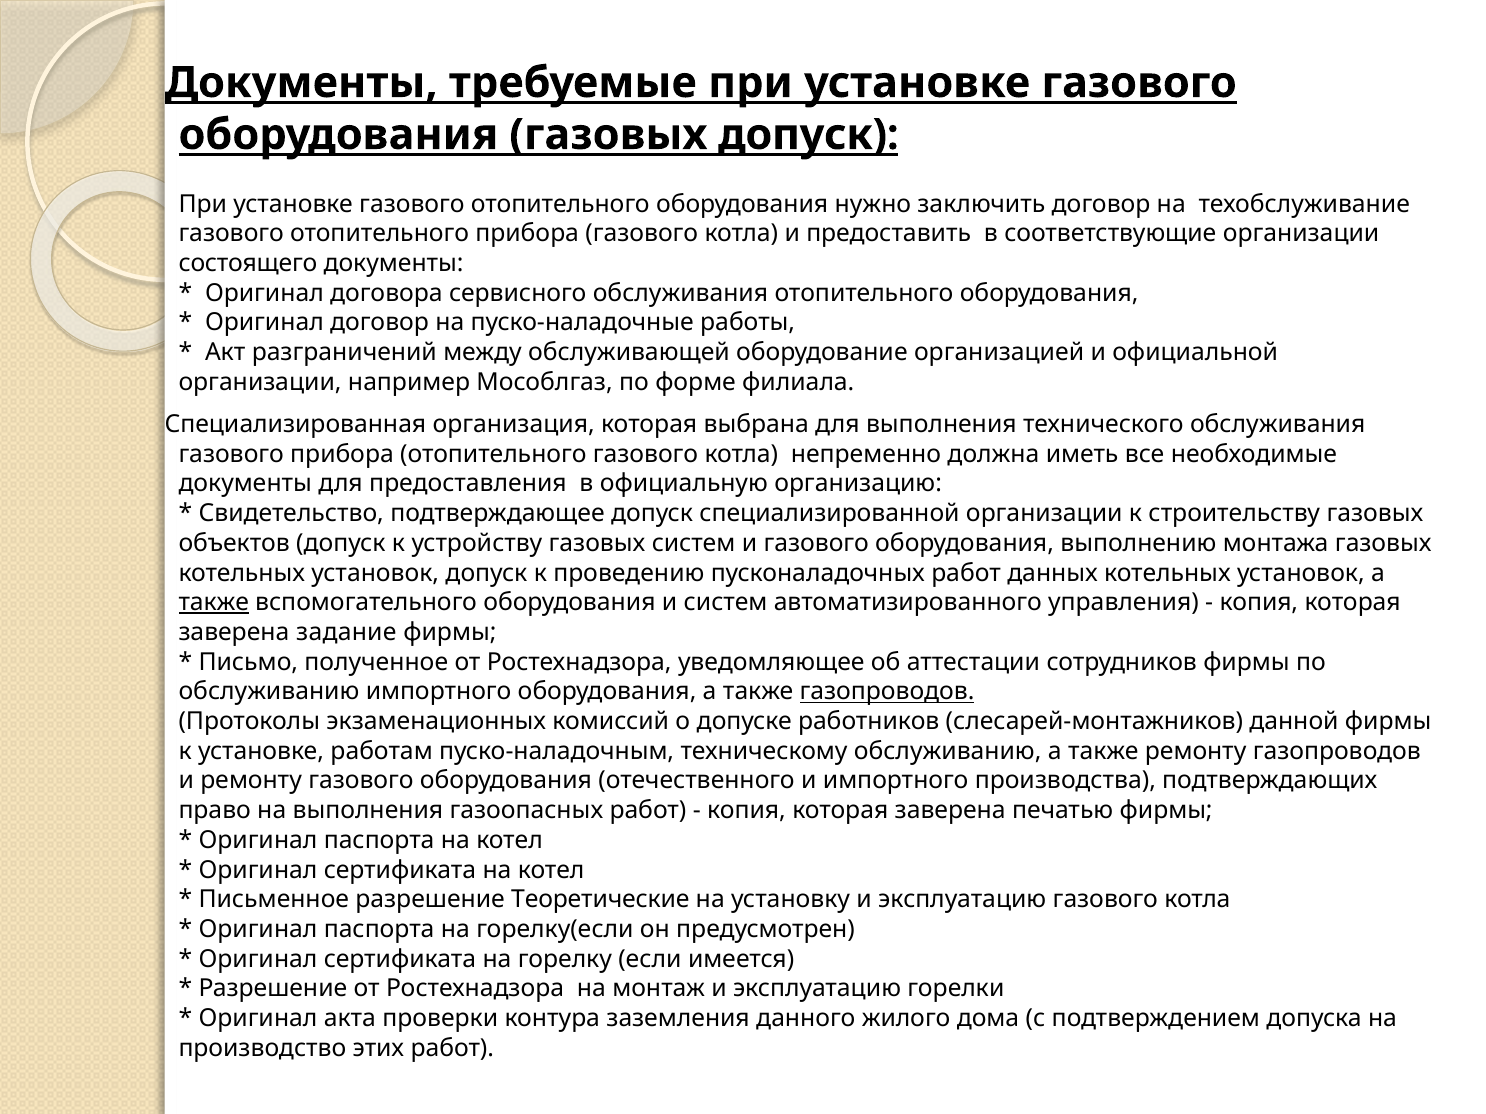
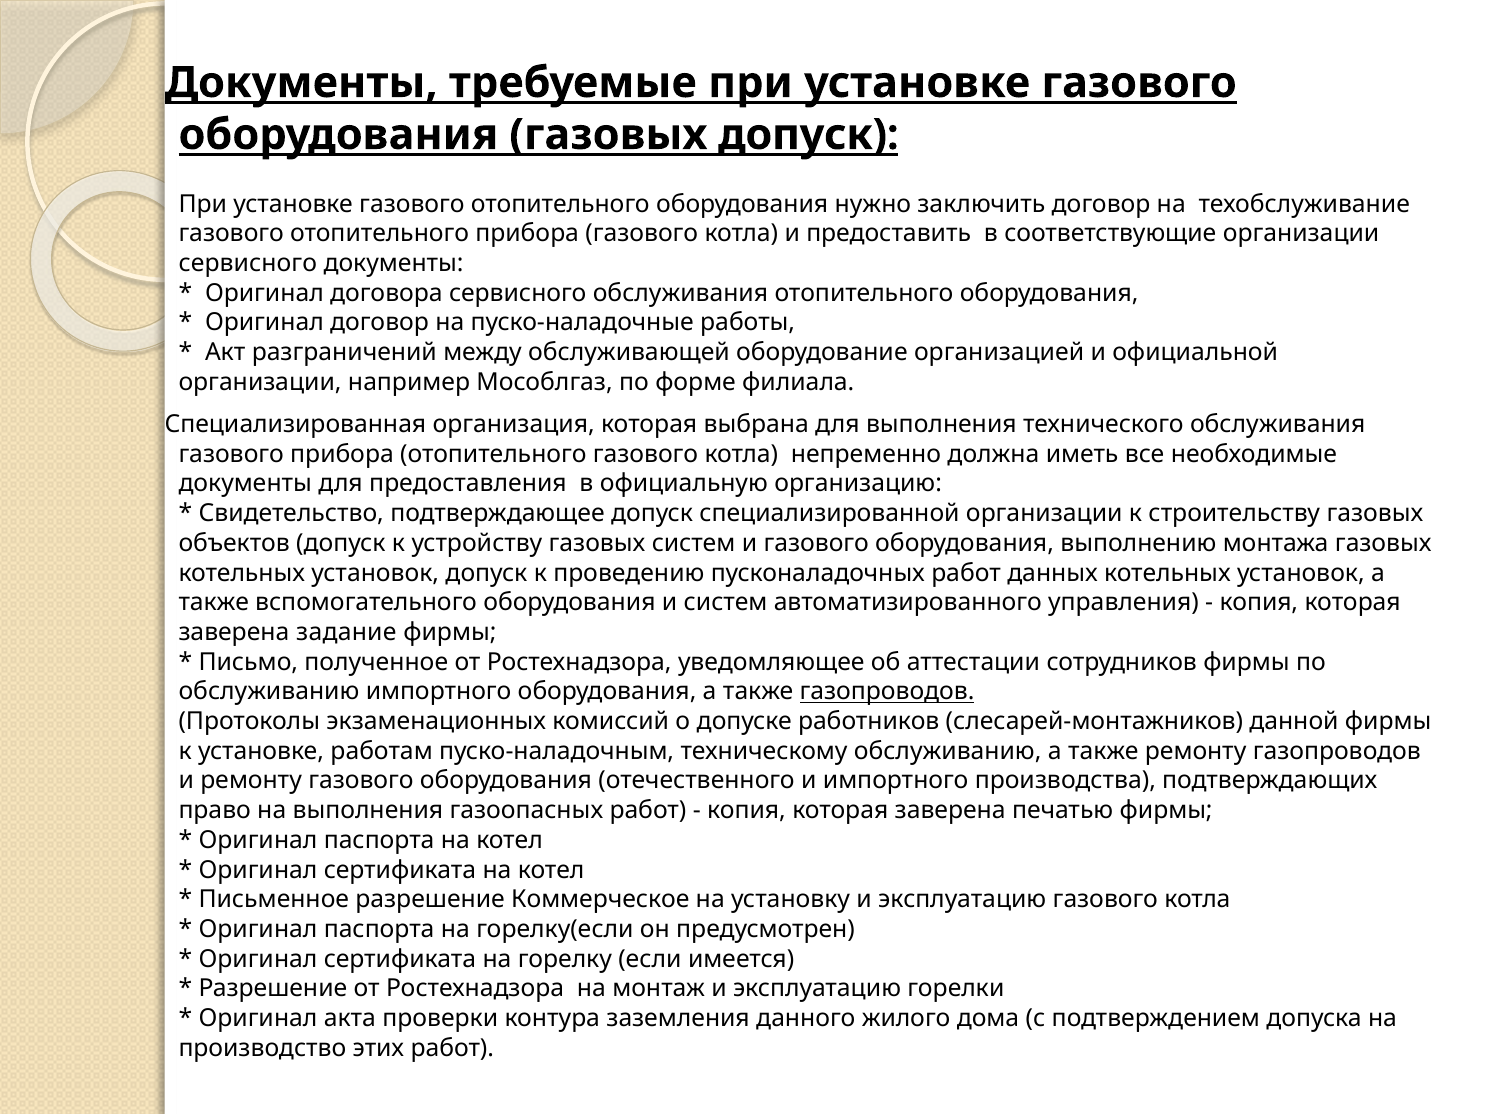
состоящего: состоящего -> сервисного (248, 264)
также underline: present -> none (214, 603)
Теоретические: Теоретические -> Коммерческое (600, 900)
